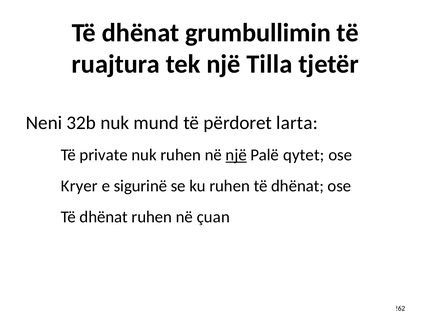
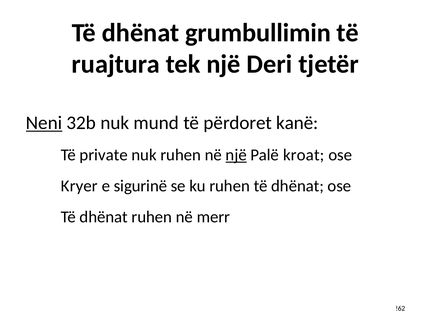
Tilla: Tilla -> Deri (269, 64)
Neni underline: none -> present (44, 123)
larta: larta -> kanë (297, 123)
qytet: qytet -> kroat (304, 155)
çuan: çuan -> merr (213, 217)
